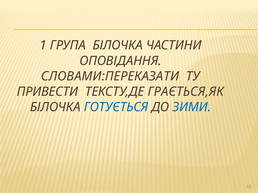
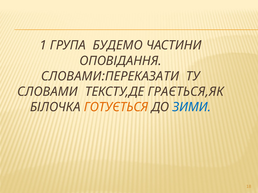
ГРУПА БІЛОЧКА: БІЛОЧКА -> БУДЕМО (118, 45)
ПРИВЕСТИ: ПРИВЕСТИ -> СЛОВАМИ (48, 92)
ГОТУЄТЬСЯ colour: blue -> orange (116, 107)
